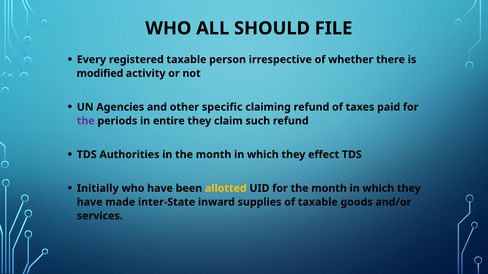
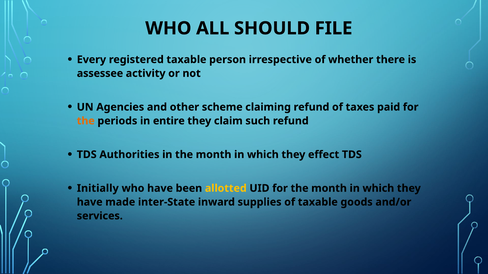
modified: modified -> assessee (100, 74)
specific: specific -> scheme (222, 107)
the colour: purple -> orange (86, 121)
